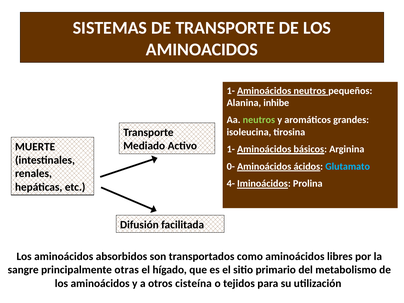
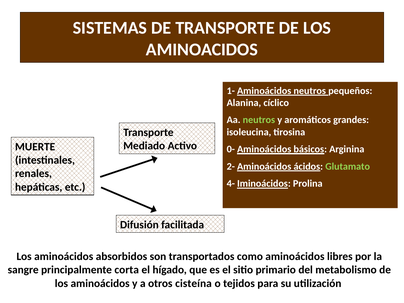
inhibe: inhibe -> cíclico (276, 103)
1-: 1- -> 0- (231, 149)
0-: 0- -> 2- (231, 166)
Glutamato colour: light blue -> light green (348, 166)
otras: otras -> corta (127, 270)
